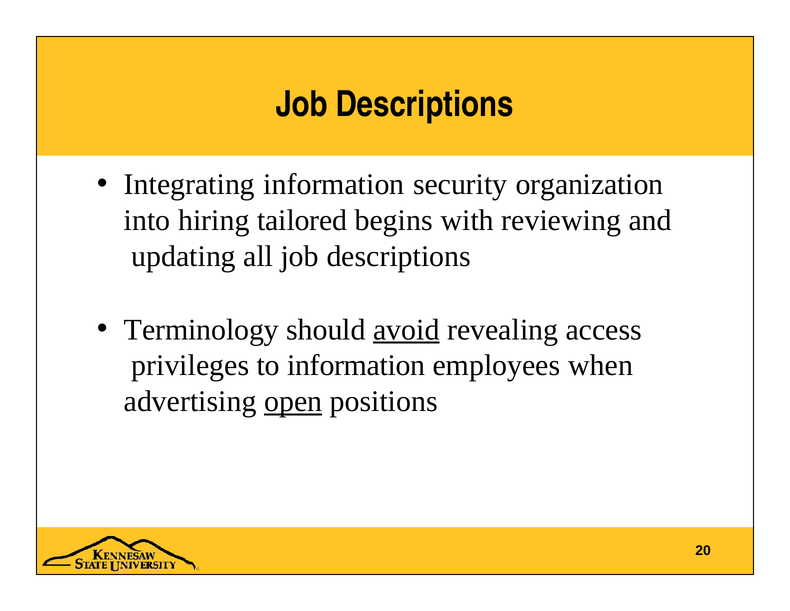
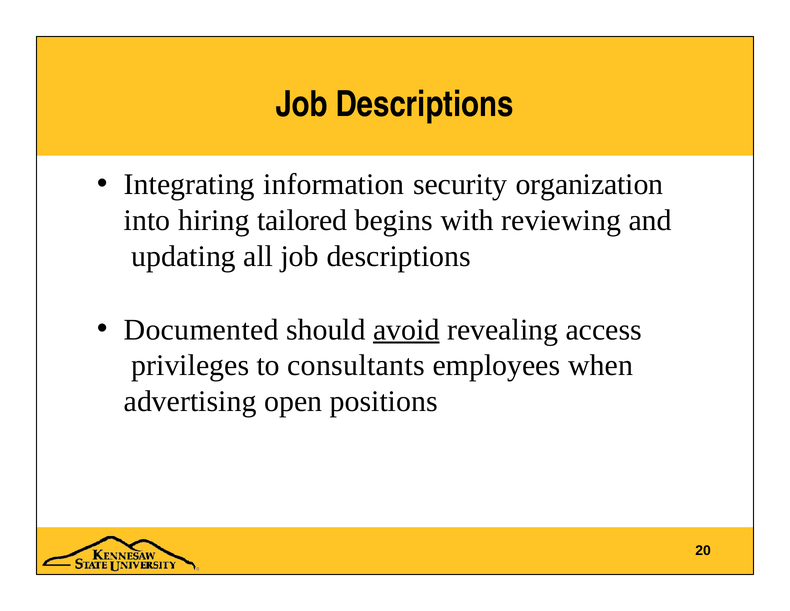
Terminology: Terminology -> Documented (201, 329)
to information: information -> consultants (356, 365)
open underline: present -> none (293, 401)
